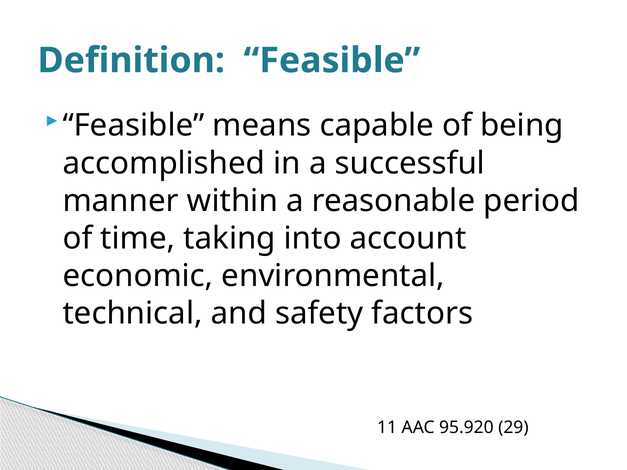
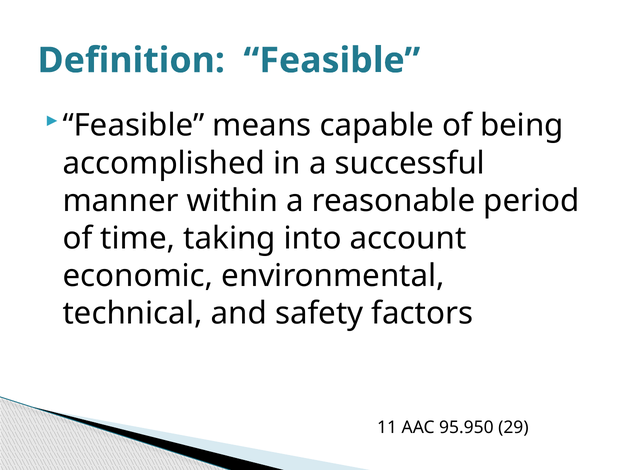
95.920: 95.920 -> 95.950 (466, 428)
